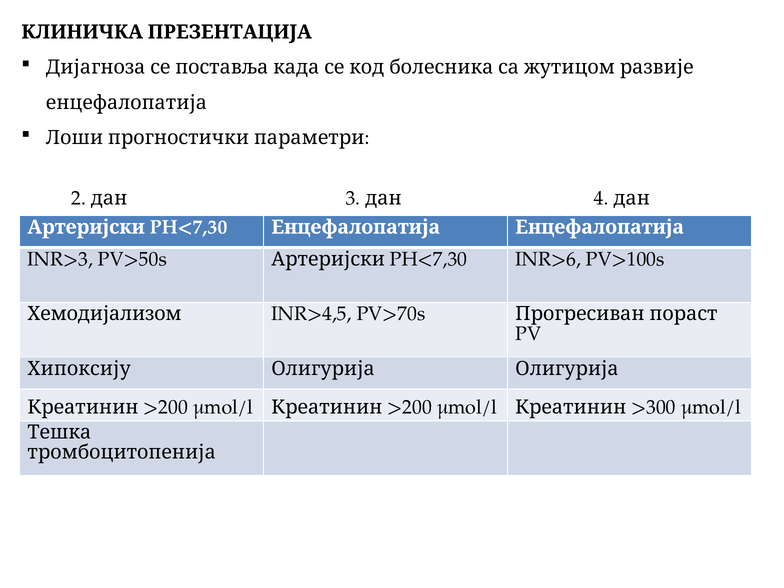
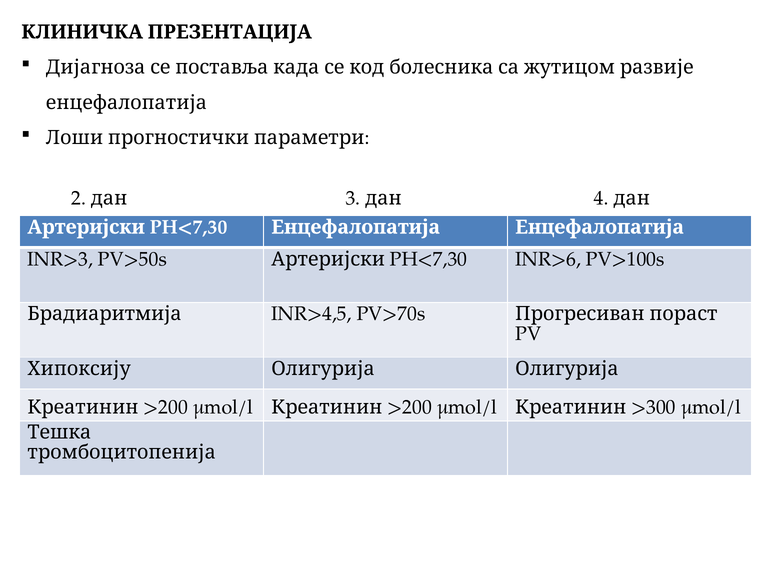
Хемодијализом: Хемодијализом -> Брадиаритмија (105, 314)
